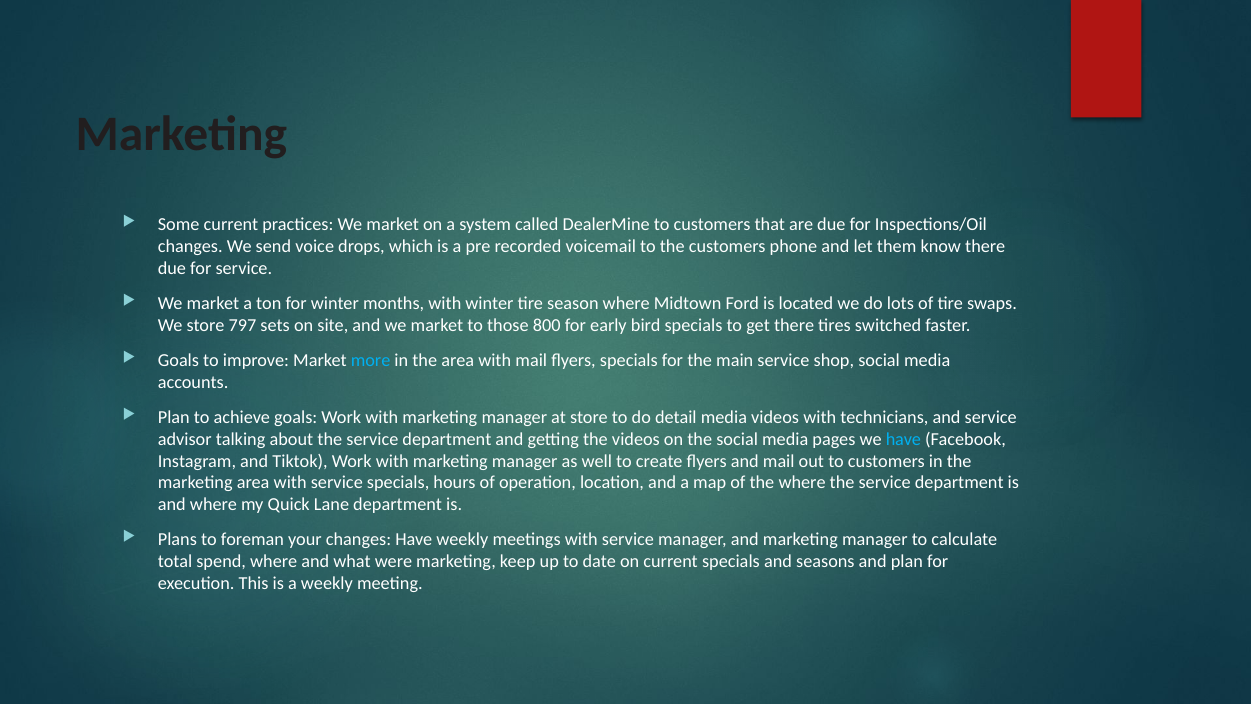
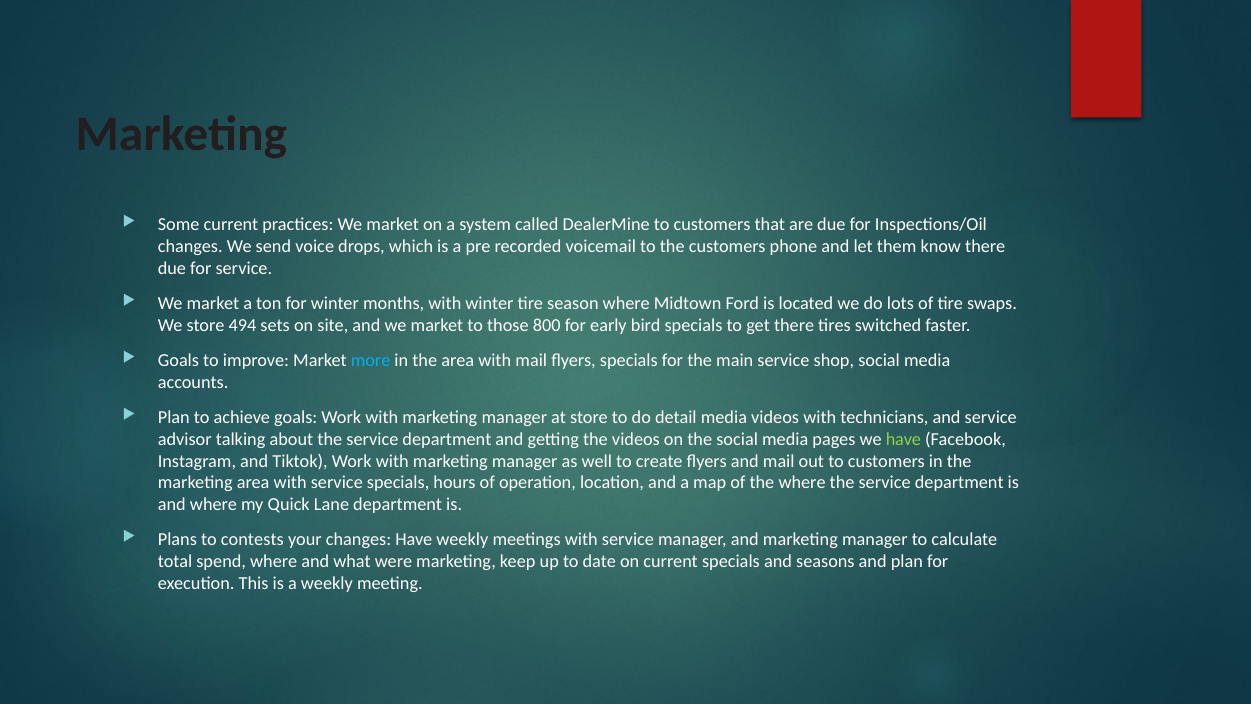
797: 797 -> 494 (242, 325)
have colour: light blue -> light green (903, 439)
foreman: foreman -> contests (252, 540)
